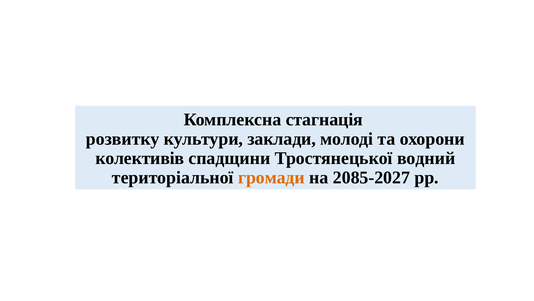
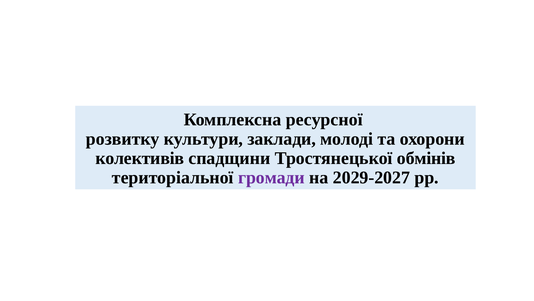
стагнація: стагнація -> ресурсної (324, 119)
водний: водний -> обмінів (426, 158)
громади colour: orange -> purple (271, 177)
2085-2027: 2085-2027 -> 2029-2027 (371, 177)
